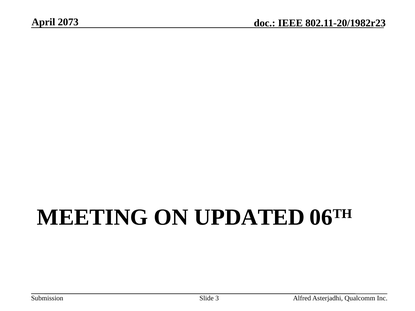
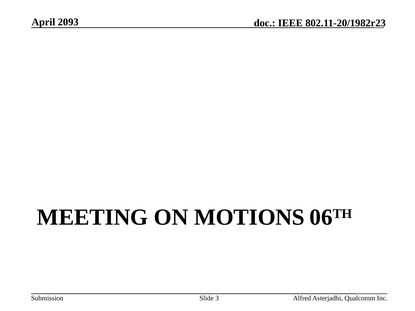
2073: 2073 -> 2093 (68, 22)
UPDATED: UPDATED -> MOTIONS (250, 218)
